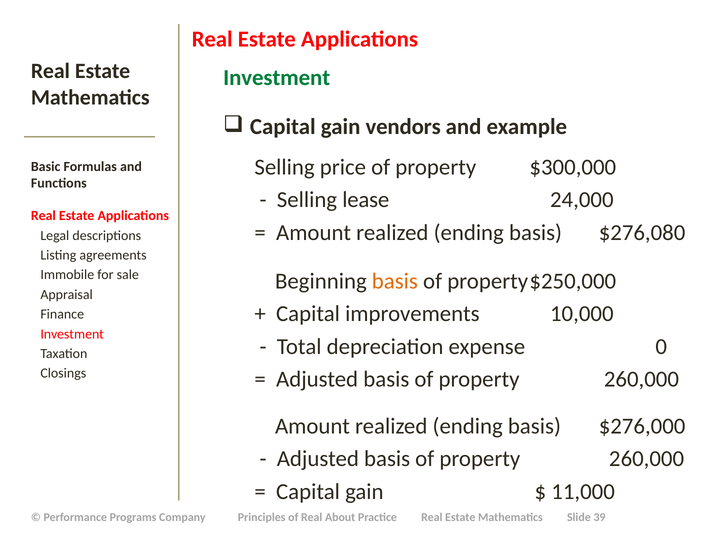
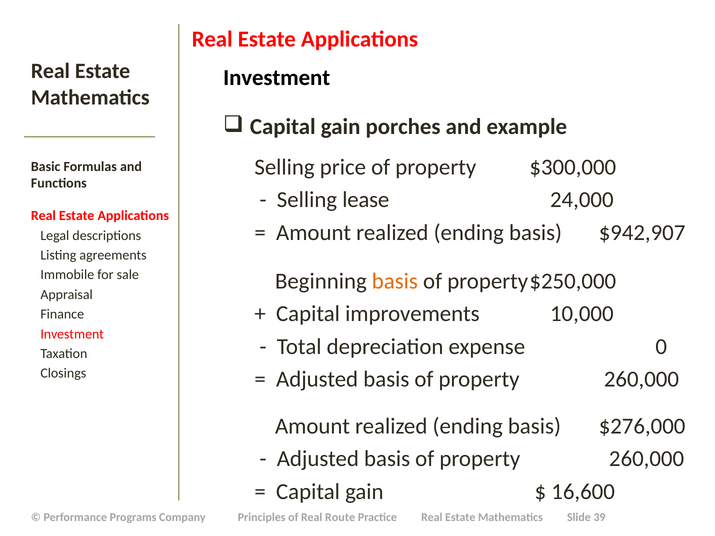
Investment colour: green -> black (277, 78)
vendors: vendors -> porches (403, 127)
$276,080: $276,080 -> $942,907 (642, 233)
11,000: 11,000 -> 16,600 (583, 492)
About: About -> Route (340, 517)
